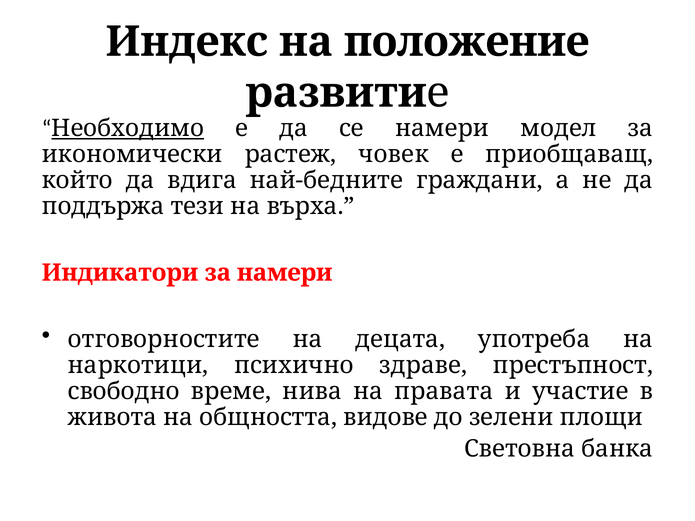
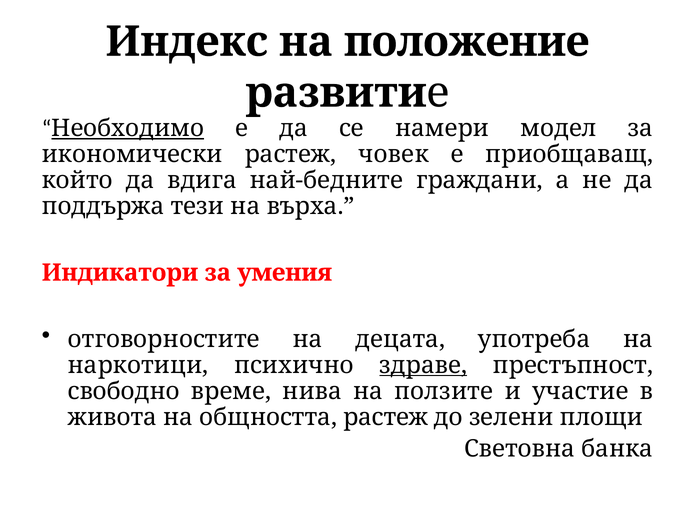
за намери: намери -> умения (285, 273)
здраве underline: none -> present (423, 365)
правата: правата -> ползите (444, 391)
общността видове: видове -> растеж (386, 417)
